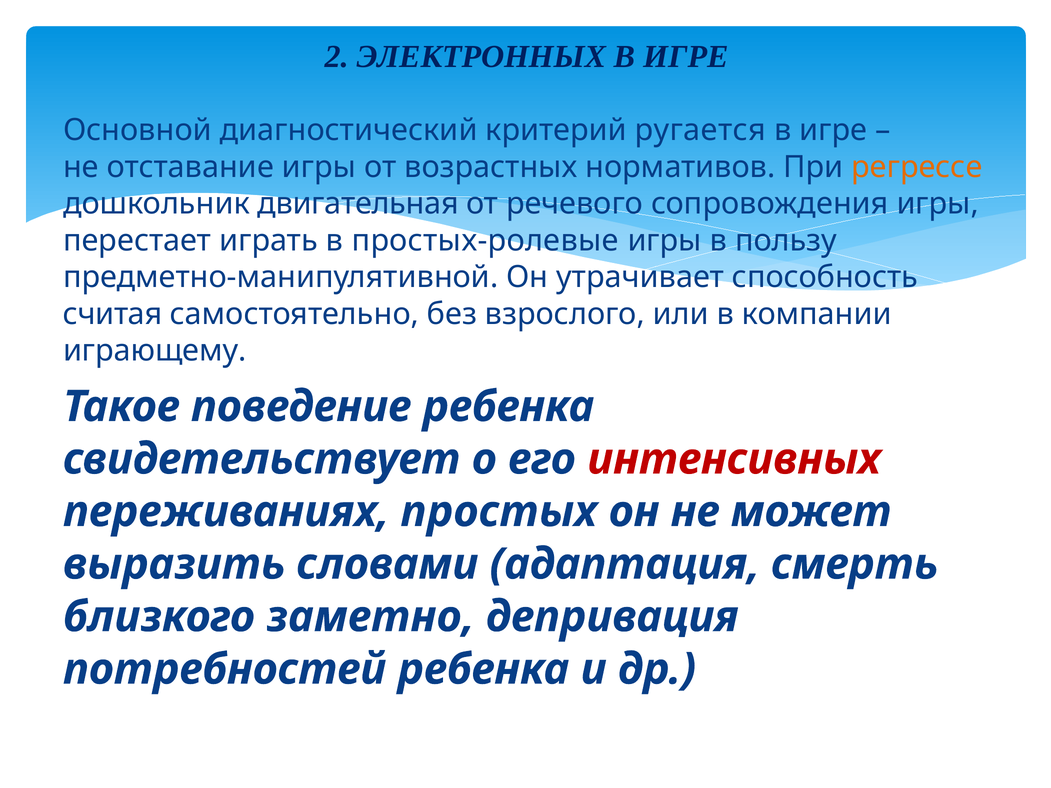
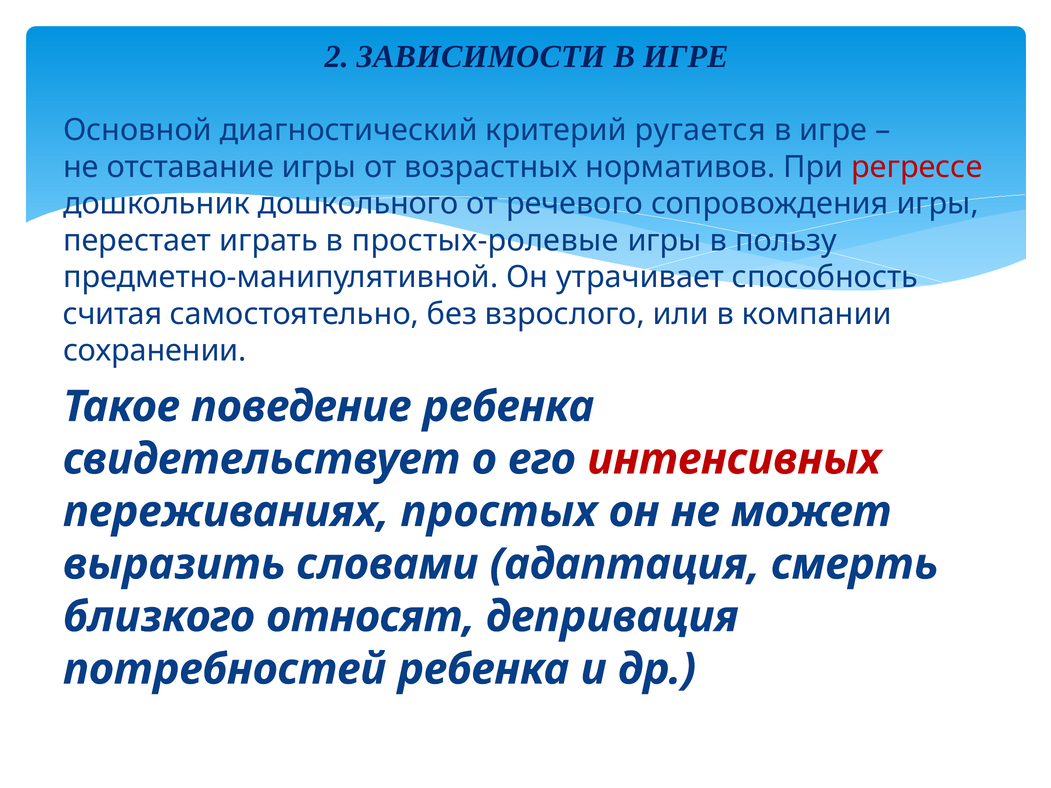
ЭЛЕКТРОННЫХ: ЭЛЕКТРОННЫХ -> ЗАВИСИМОСТИ (481, 57)
регрессе colour: orange -> red (917, 167)
двигательная: двигательная -> дошкольного (358, 204)
играющему: играющему -> сохранении (155, 351)
заметно: заметно -> относят (371, 617)
